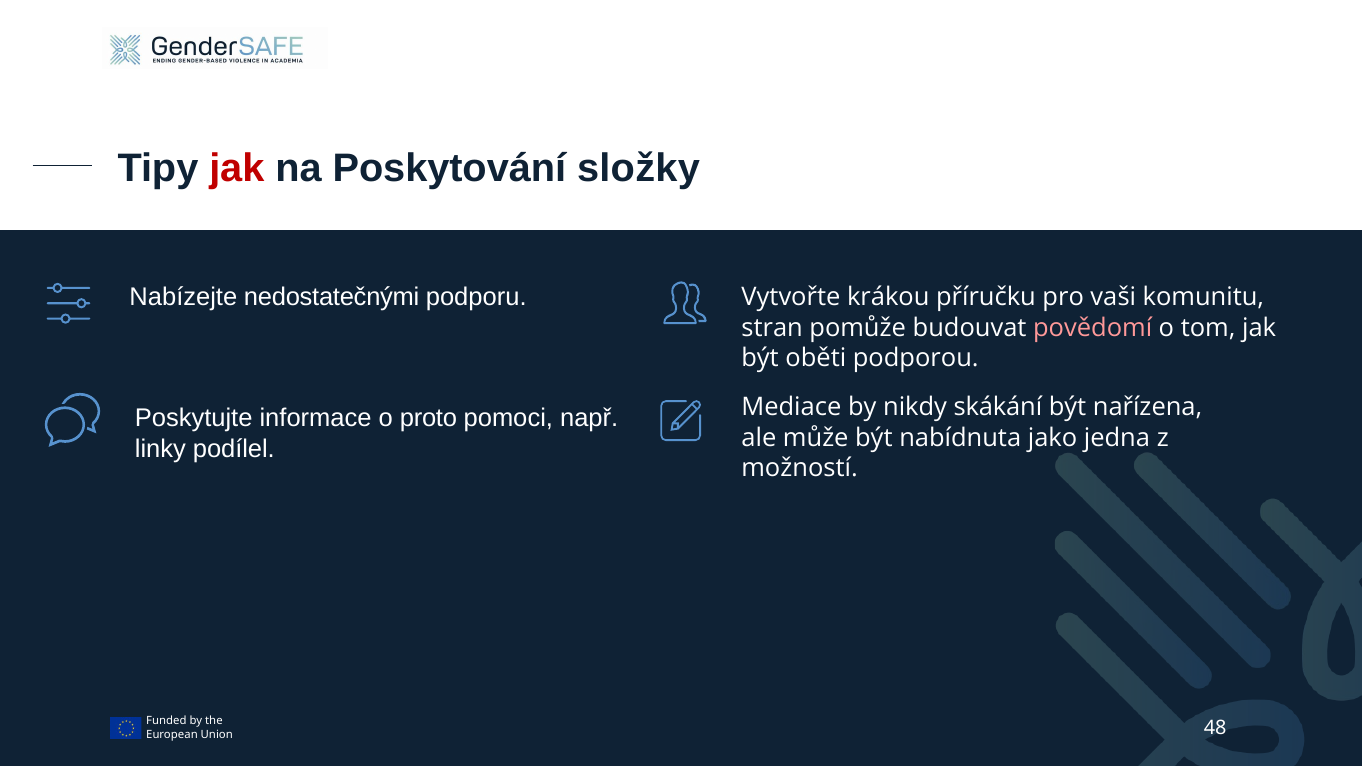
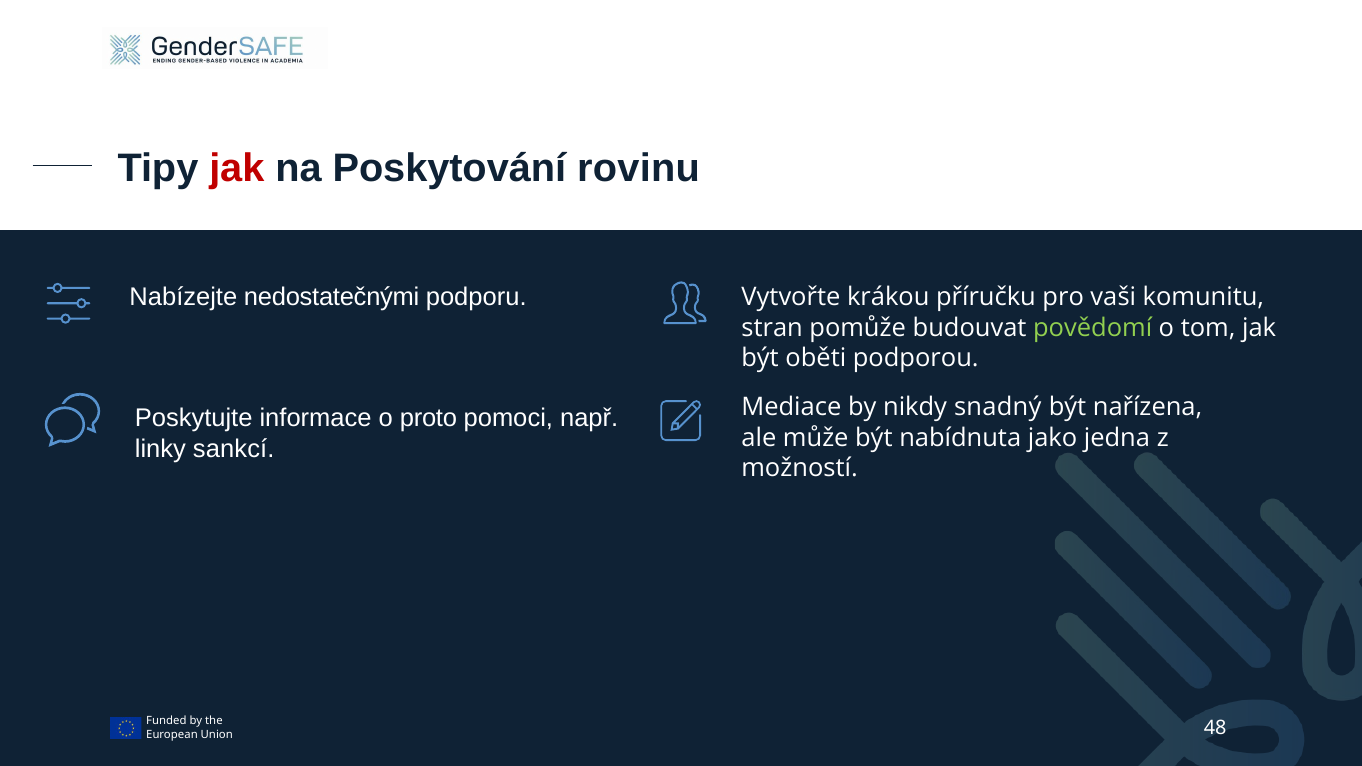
složky: složky -> rovinu (638, 169)
povědomí colour: pink -> light green (1093, 328)
skákání: skákání -> snadný (998, 407)
podílel: podílel -> sankcí (234, 449)
